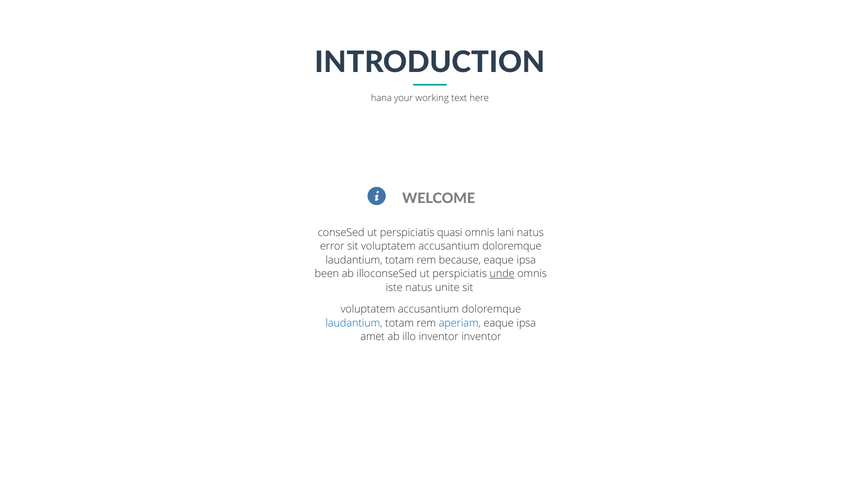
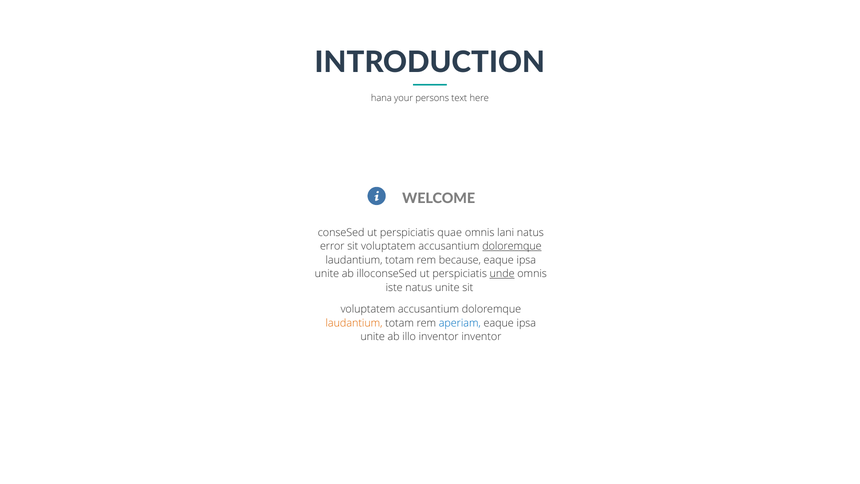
working: working -> persons (432, 98)
quasi: quasi -> quae (450, 232)
doloremque underline: none -> present (512, 246)
been: been -> unite (327, 274)
laudantium colour: blue -> orange (354, 323)
amet: amet -> unite (373, 336)
